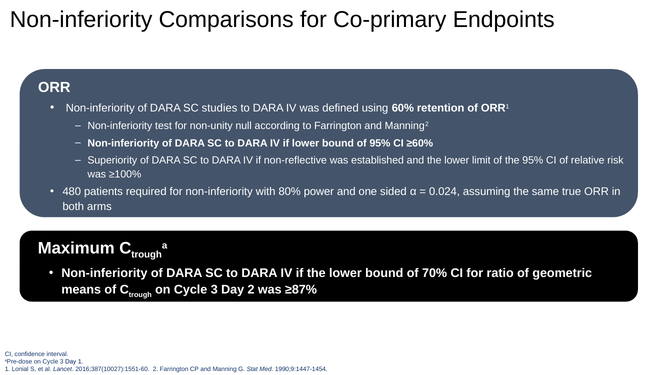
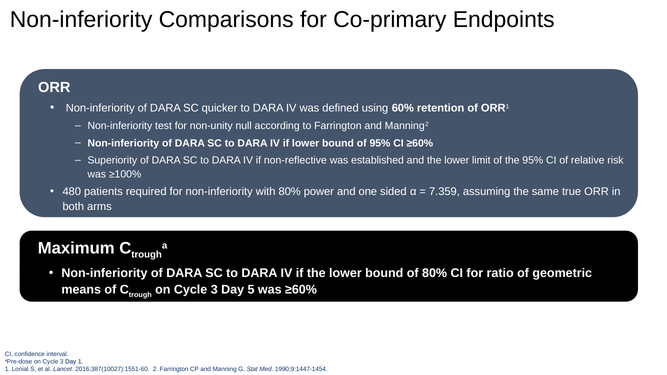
studies: studies -> quicker (220, 108)
0.024: 0.024 -> 7.359 (444, 192)
of 70%: 70% -> 80% (435, 273)
Day 2: 2 -> 5 (251, 290)
was ≥87%: ≥87% -> ≥60% (301, 290)
